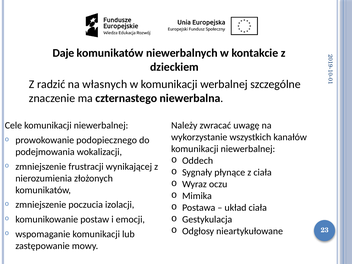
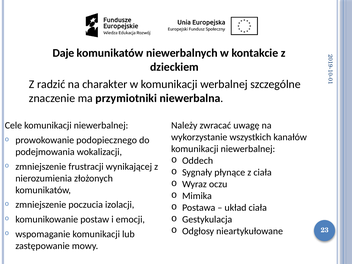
własnych: własnych -> charakter (105, 84)
czternastego: czternastego -> przymiotniki (126, 98)
